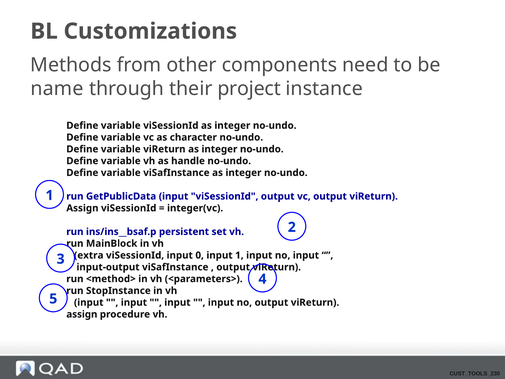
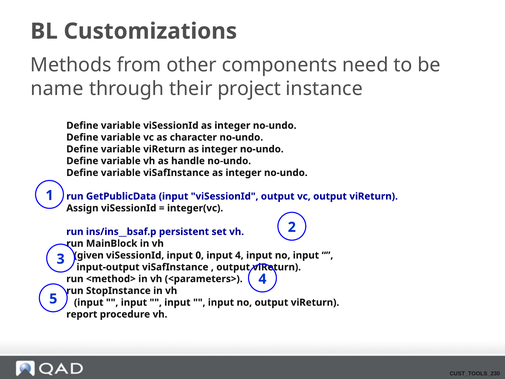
extra: extra -> given (89, 255)
input 1: 1 -> 4 (239, 255)
assign: assign -> report (82, 314)
